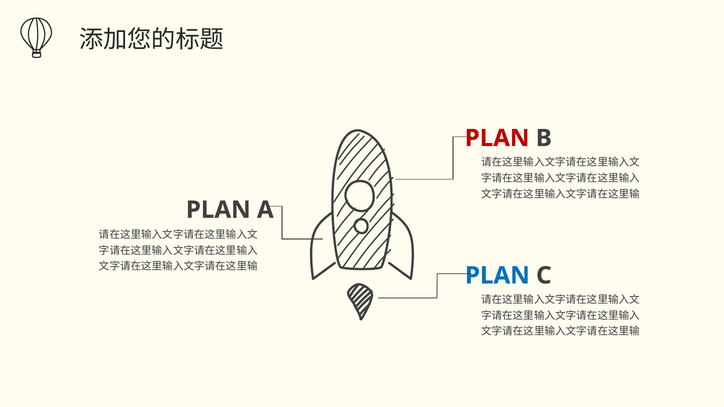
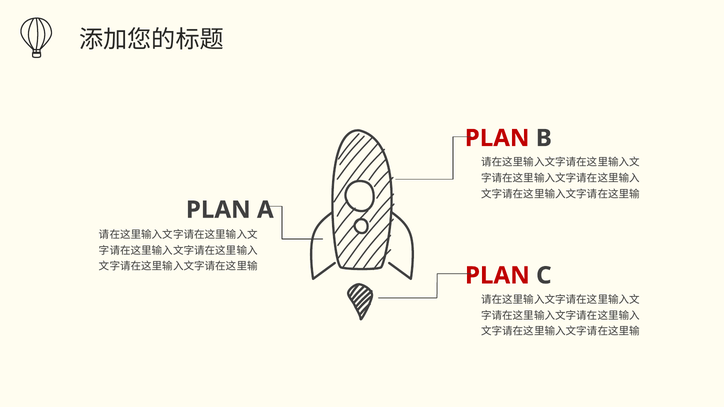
PLAN colour: blue -> red (497, 276)
